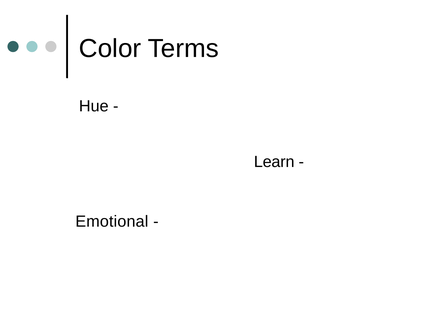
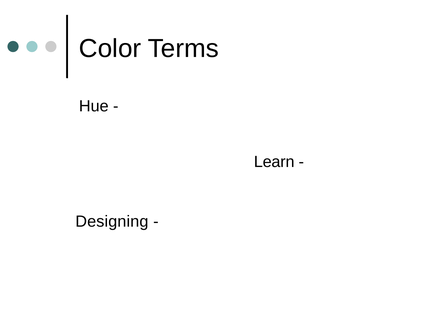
Emotional: Emotional -> Designing (112, 222)
